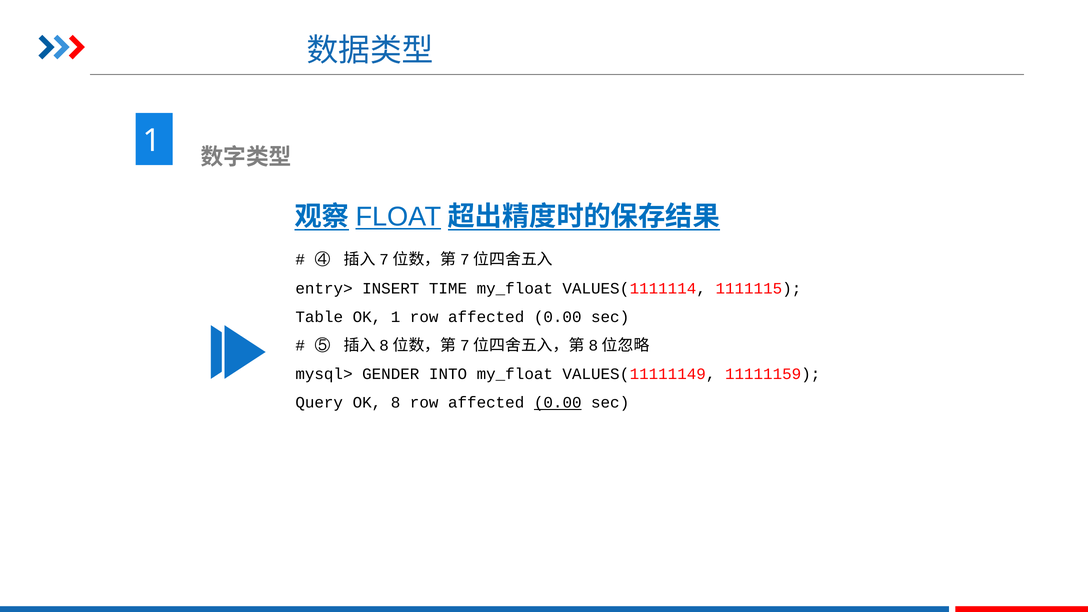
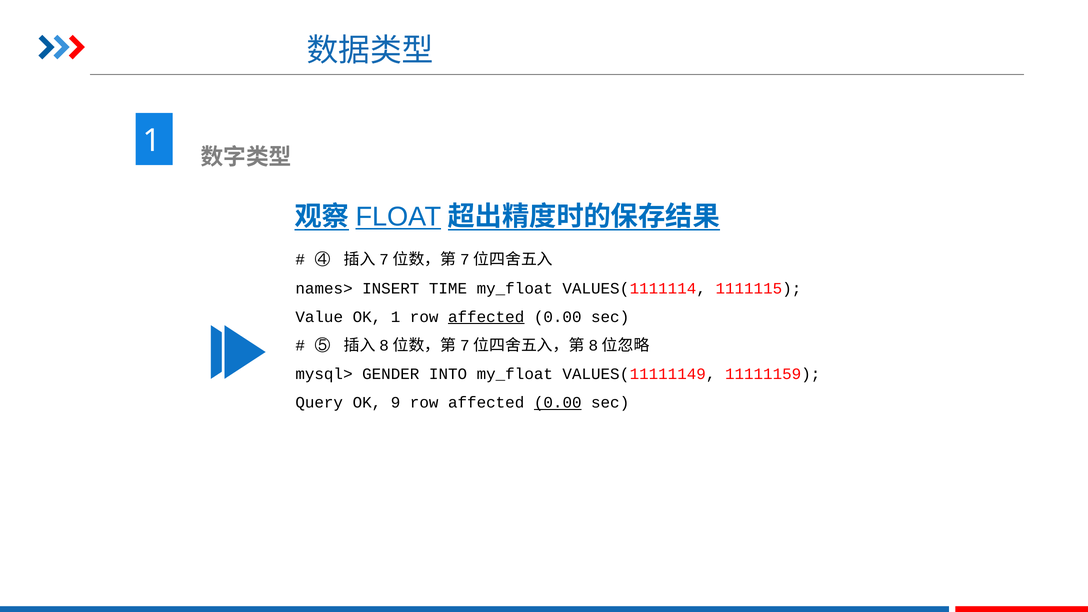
entry>: entry> -> names> (324, 288)
Table: Table -> Value (319, 317)
affected underline: none -> present (486, 317)
8: 8 -> 9 (396, 403)
